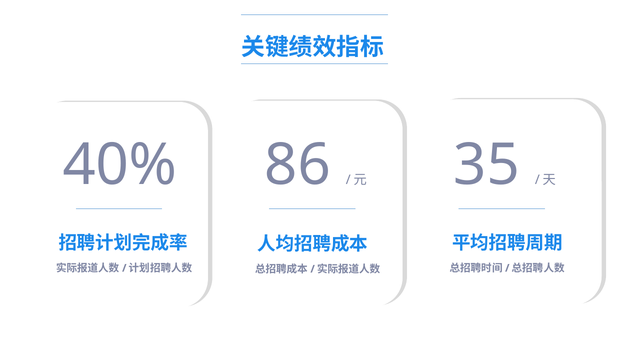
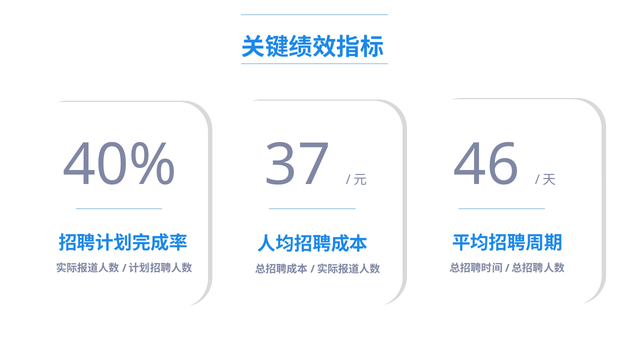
86: 86 -> 37 (298, 165)
35: 35 -> 46 (487, 165)
